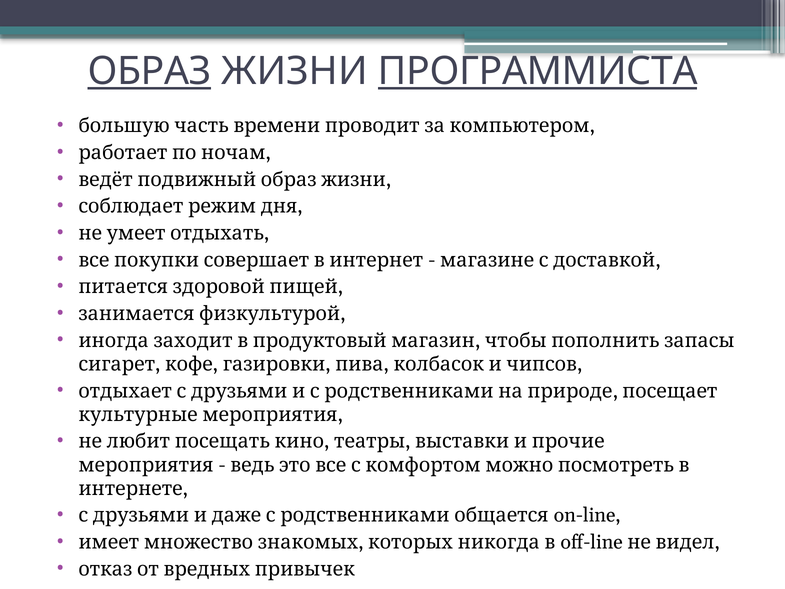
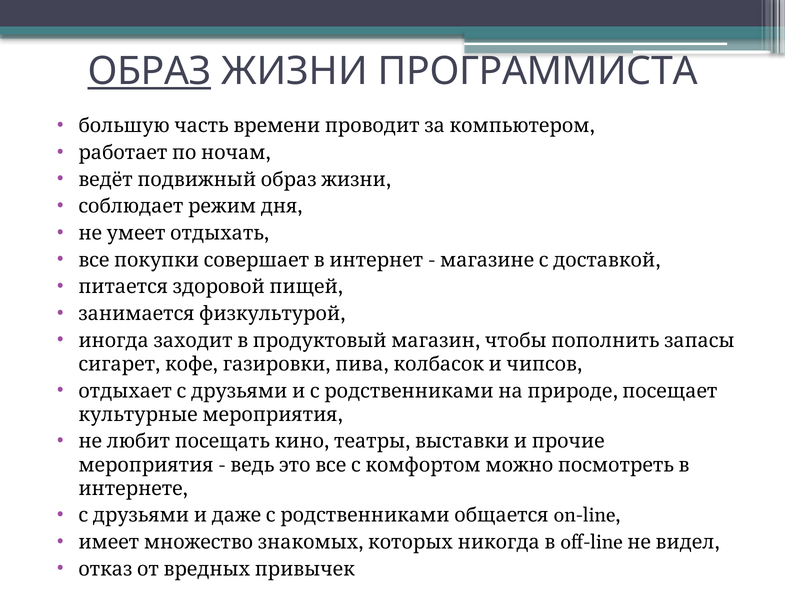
ПРОГРАММИСТА underline: present -> none (538, 71)
